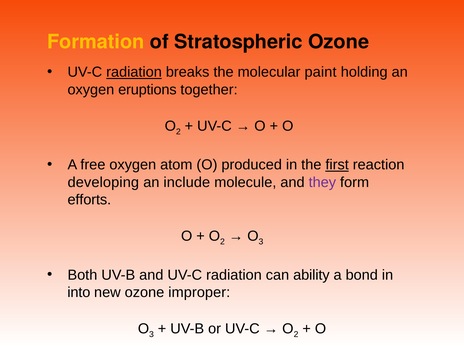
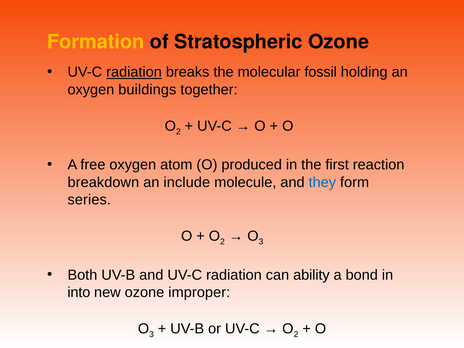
paint: paint -> fossil (321, 72)
eruptions: eruptions -> buildings (147, 90)
first underline: present -> none (337, 165)
developing: developing -> breakdown (103, 182)
they colour: purple -> blue (322, 182)
efforts: efforts -> series (89, 200)
